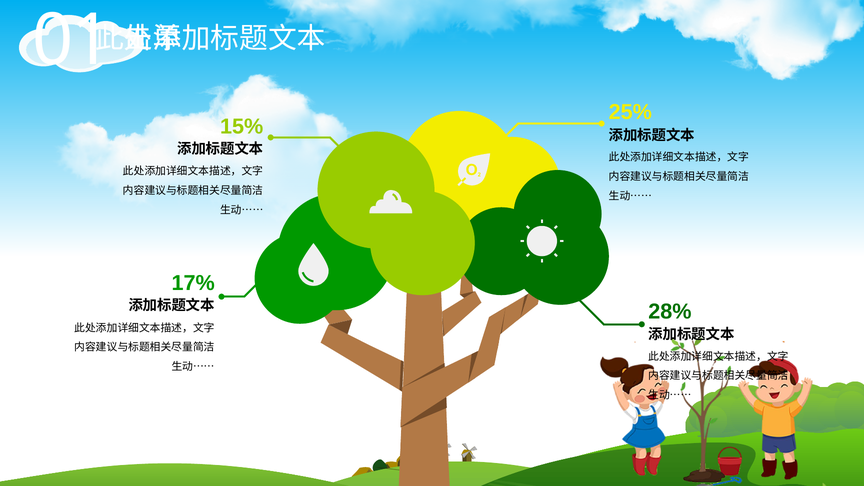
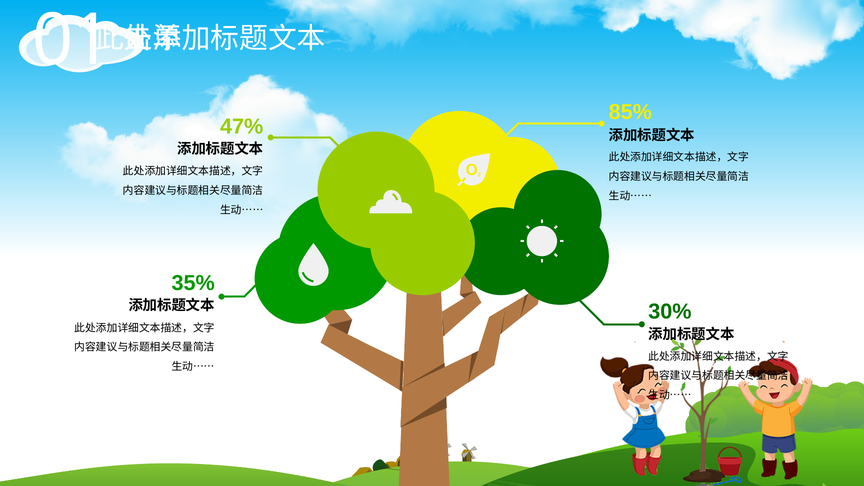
25%: 25% -> 85% (630, 112)
15%: 15% -> 47% (242, 126)
17%: 17% -> 35% (193, 283)
28%: 28% -> 30% (670, 312)
